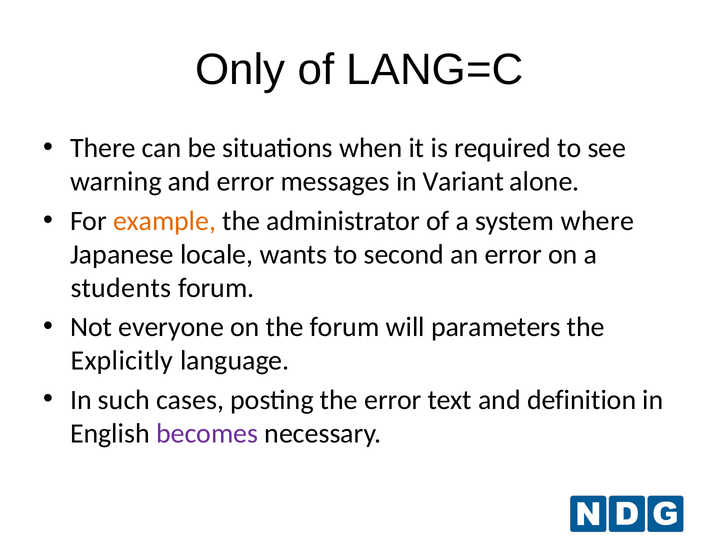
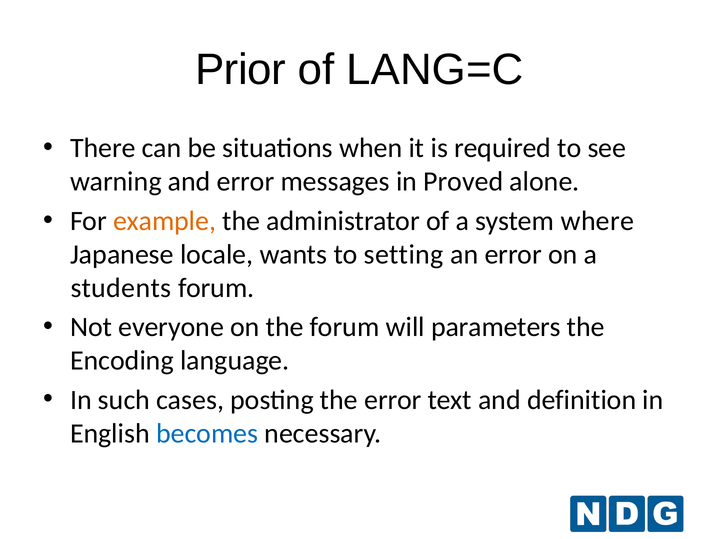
Only: Only -> Prior (241, 70)
Variant: Variant -> Proved (463, 182)
second: second -> setting (404, 254)
Explicitly: Explicitly -> Encoding (122, 361)
becomes colour: purple -> blue (207, 434)
